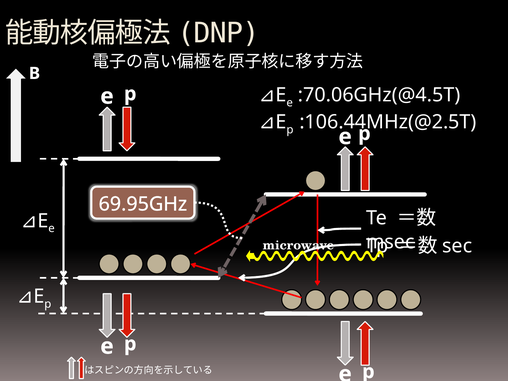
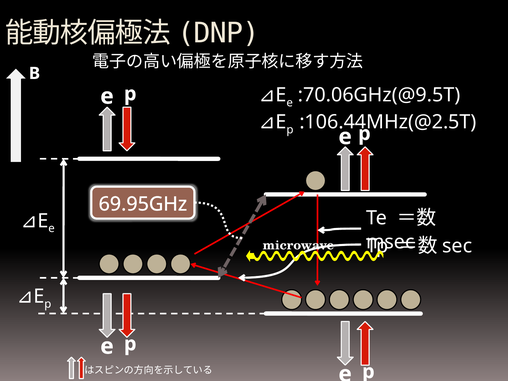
:70.06GHz(@4.5T: :70.06GHz(@4.5T -> :70.06GHz(@9.5T (379, 95)
